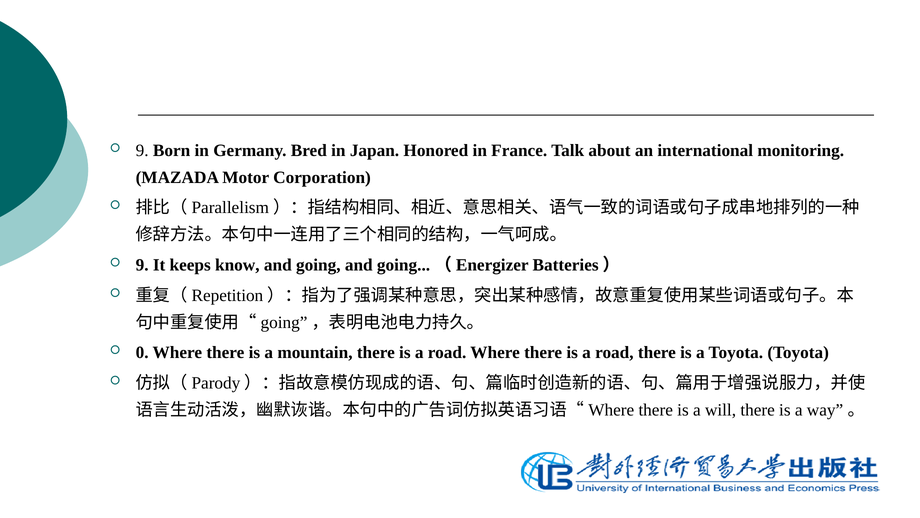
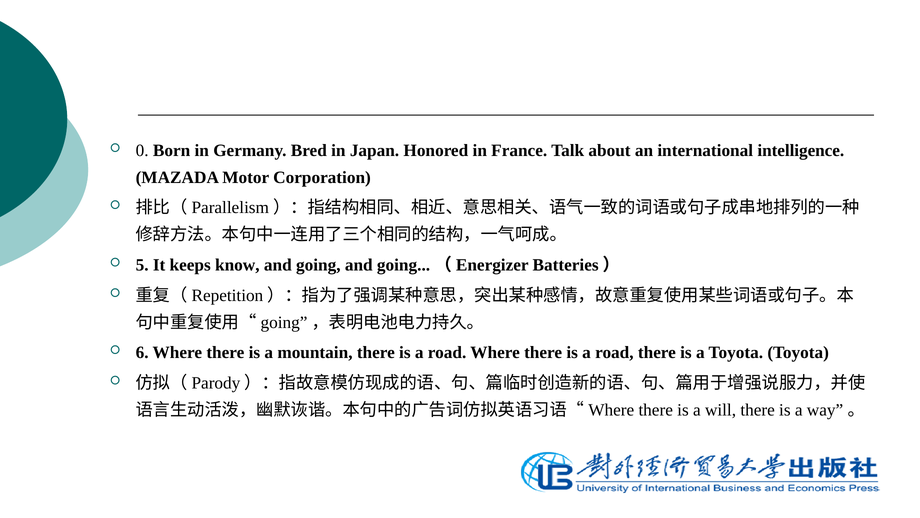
9: 9 -> 0 (142, 150)
monitoring: monitoring -> intelligence (801, 150)
9: 9 -> 5 (142, 265)
0: 0 -> 6 (142, 352)
